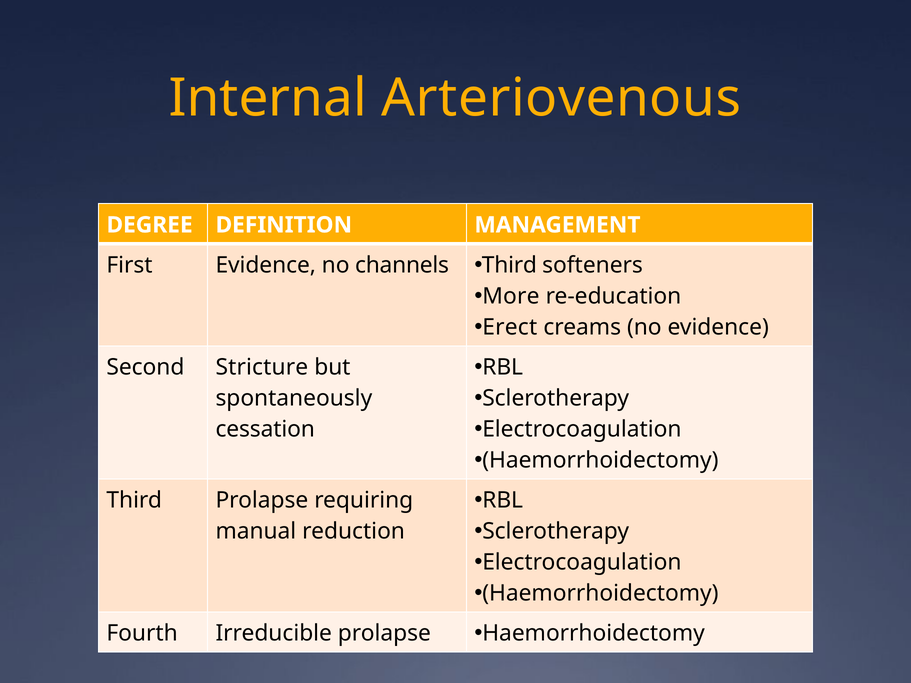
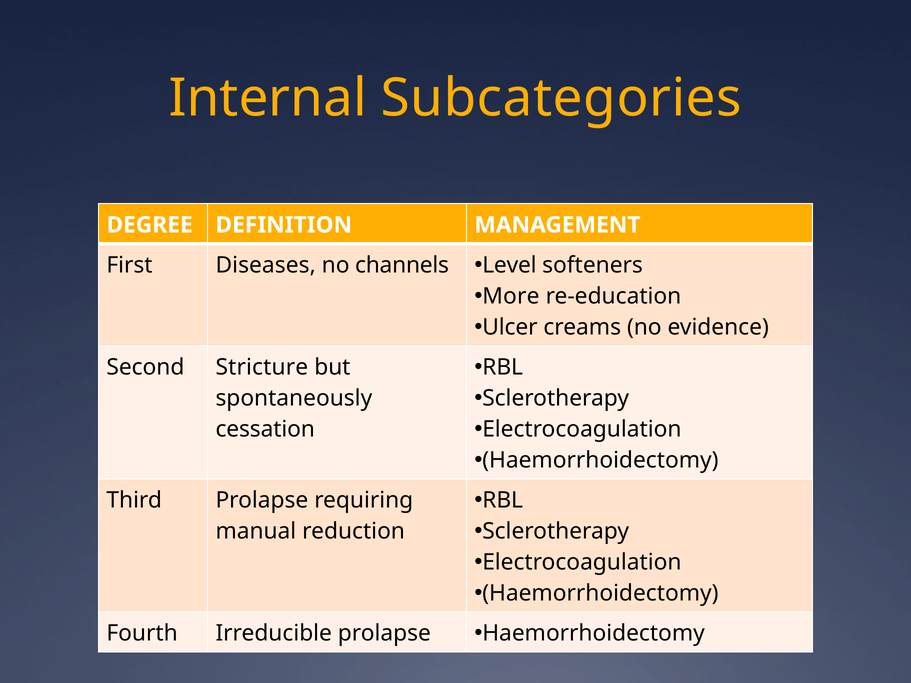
Arteriovenous: Arteriovenous -> Subcategories (561, 98)
First Evidence: Evidence -> Diseases (266, 265)
Third: Third -> Level (509, 265)
Erect: Erect -> Ulcer (510, 327)
